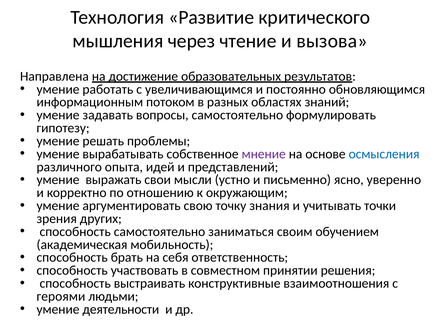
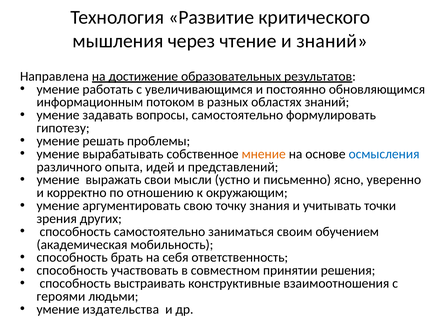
и вызова: вызова -> знаний (332, 41)
мнение colour: purple -> orange (264, 154)
деятельности: деятельности -> издательства (121, 309)
